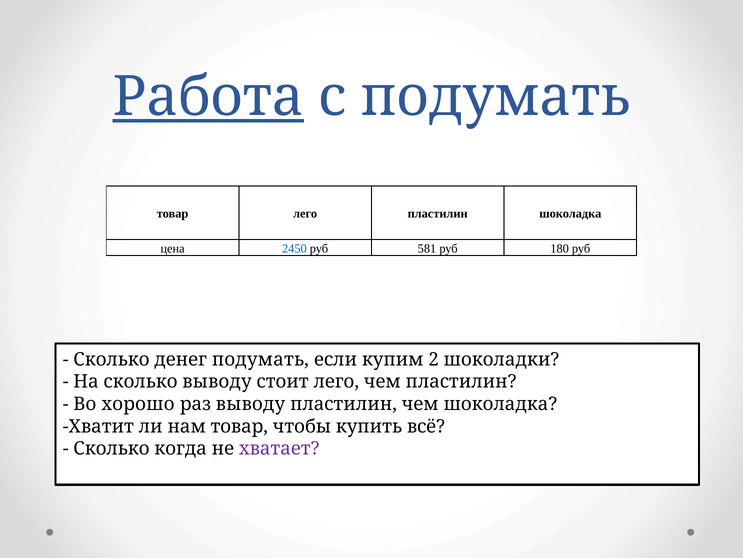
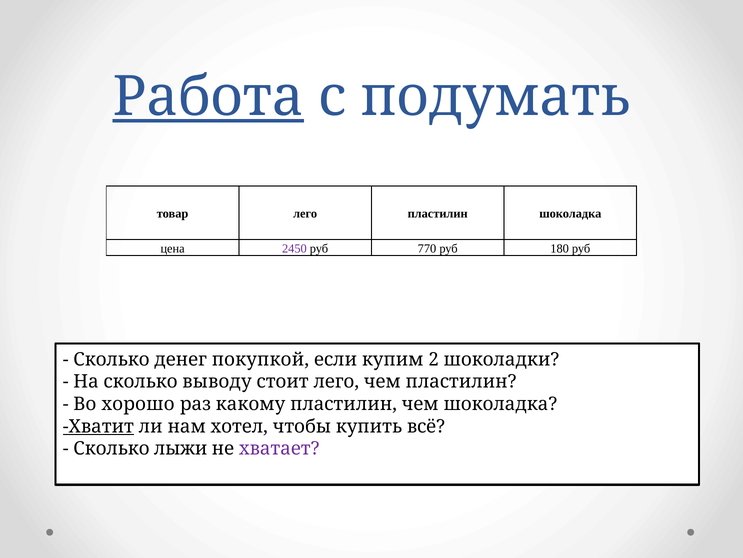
2450 colour: blue -> purple (294, 248)
581: 581 -> 770 (427, 248)
денег подумать: подумать -> покупкой (260, 359)
раз выводу: выводу -> какому (251, 404)
Хватит underline: none -> present (98, 426)
нам товар: товар -> хотел (239, 426)
когда: когда -> лыжи (181, 448)
